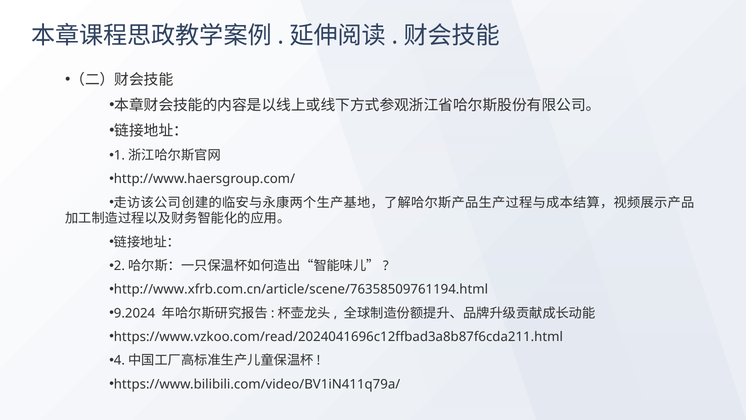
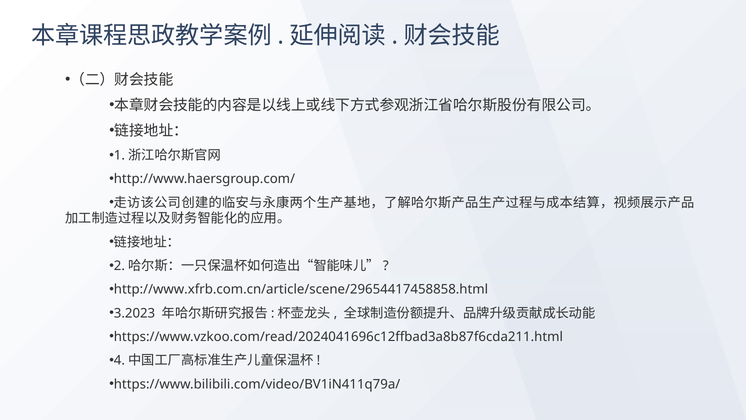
http://www.xfrb.com.cn/article/scene/76358509761194.html: http://www.xfrb.com.cn/article/scene/76358509761194.html -> http://www.xfrb.com.cn/article/scene/29654417458858.html (301, 289)
9.2024: 9.2024 -> 3.2023 (135, 313)
